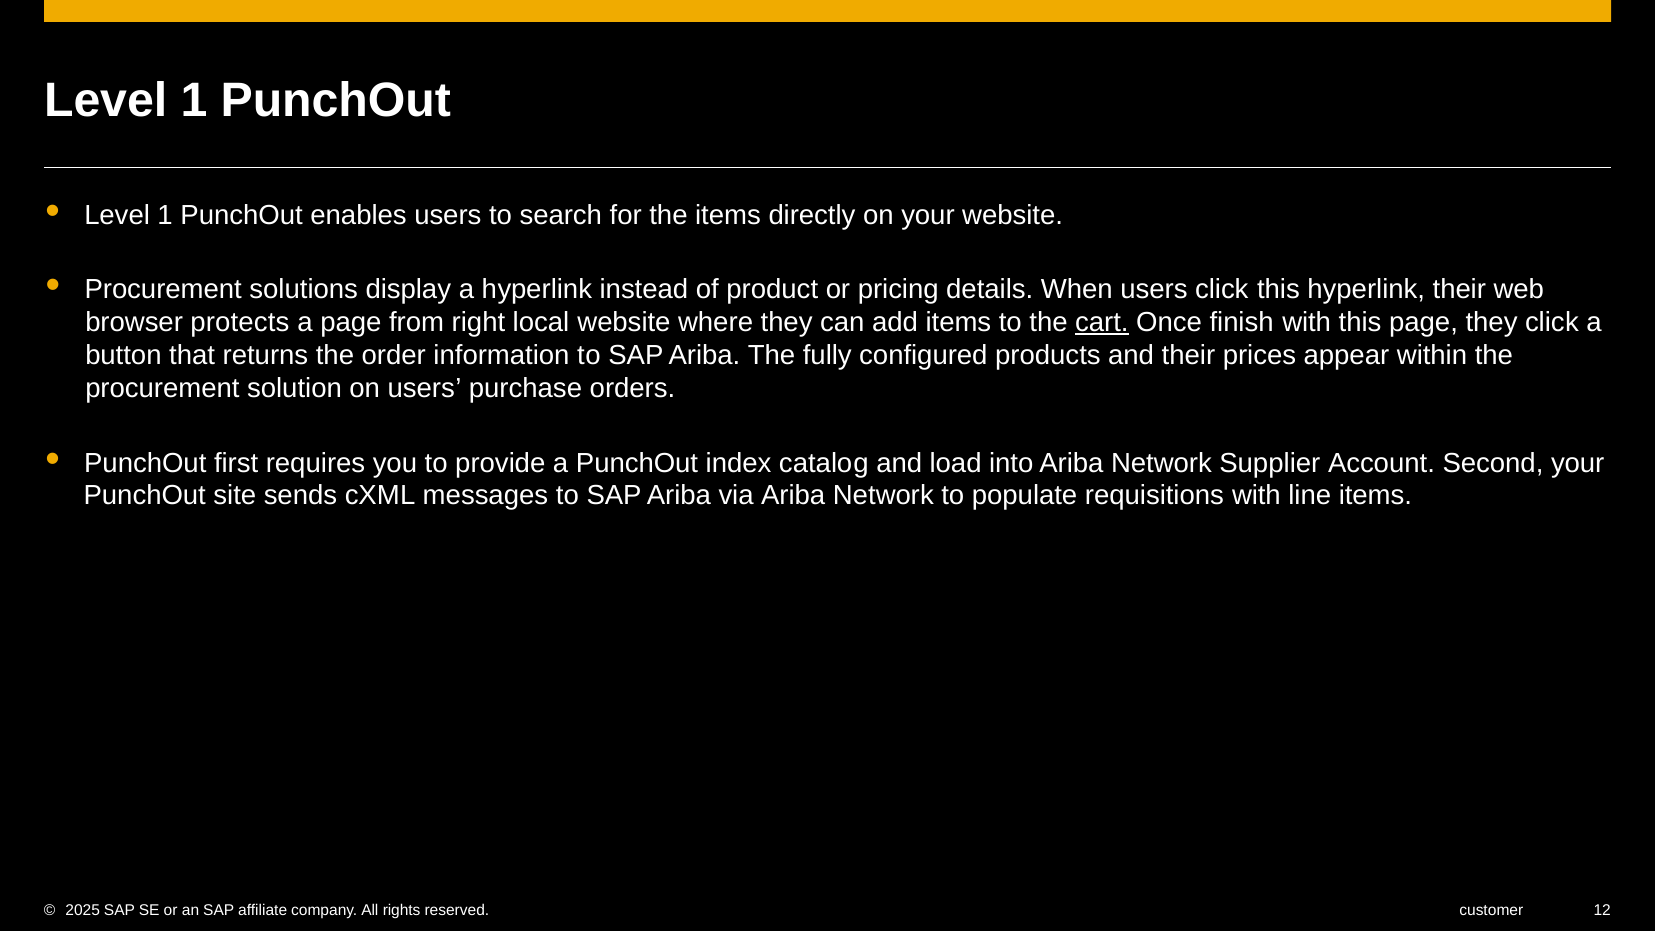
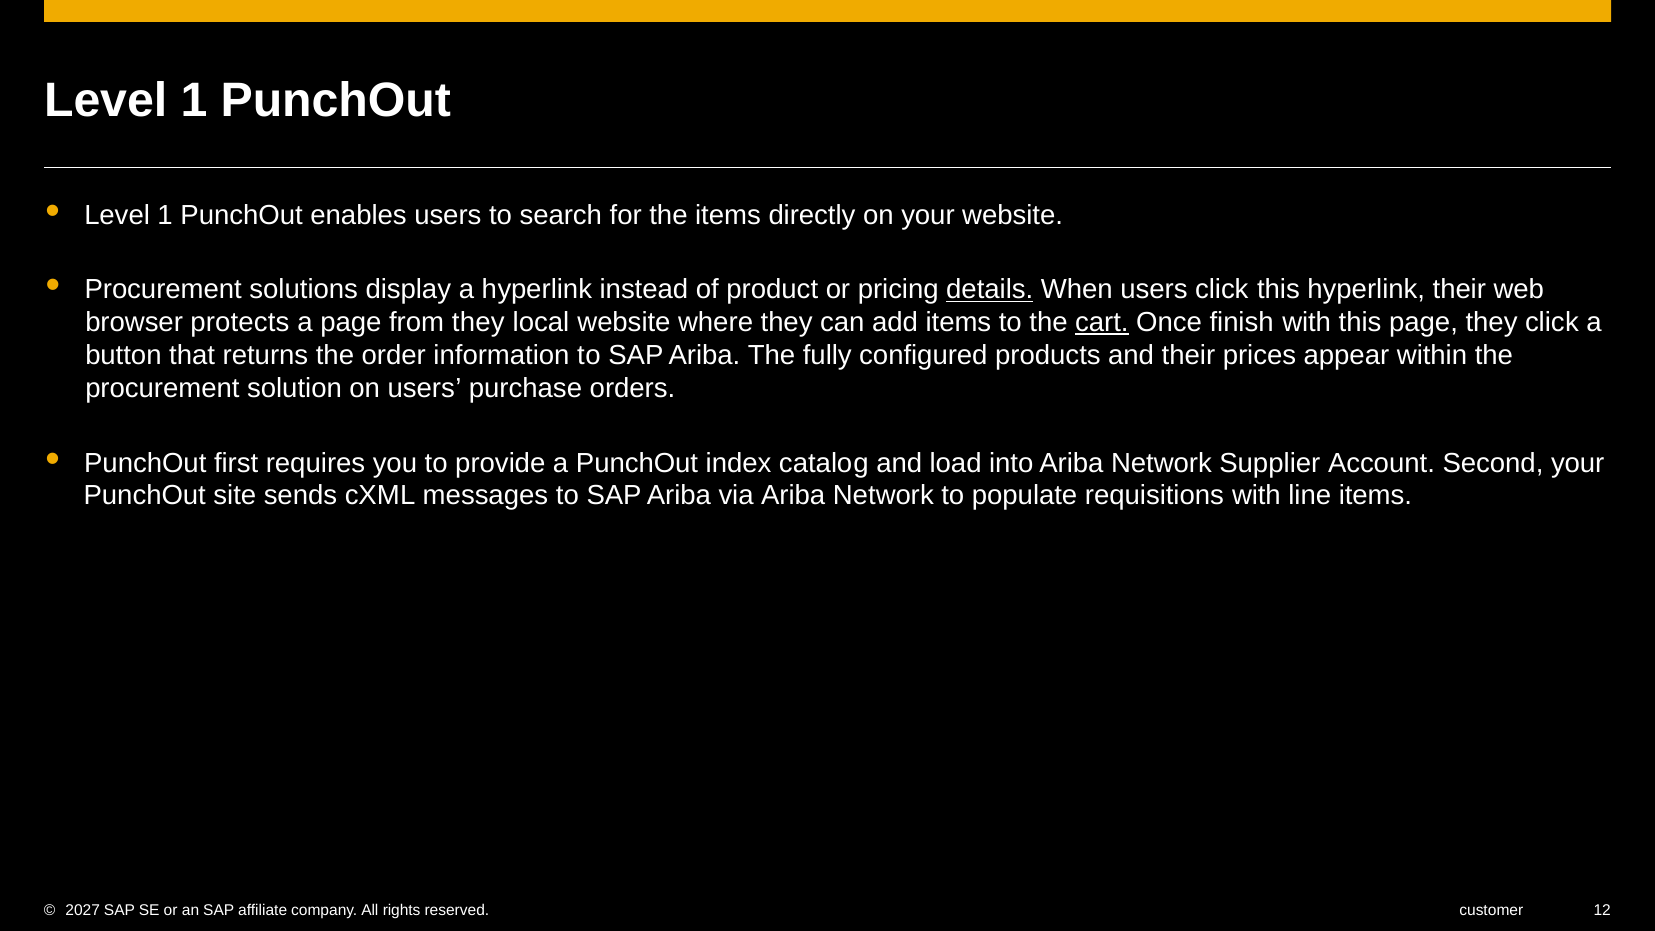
details underline: none -> present (990, 290)
from right: right -> they (478, 322)
2025: 2025 -> 2027 (83, 910)
